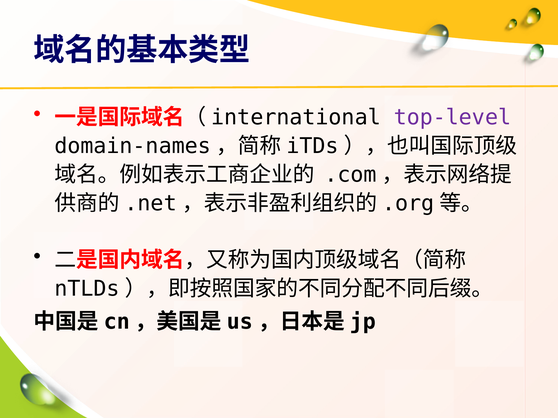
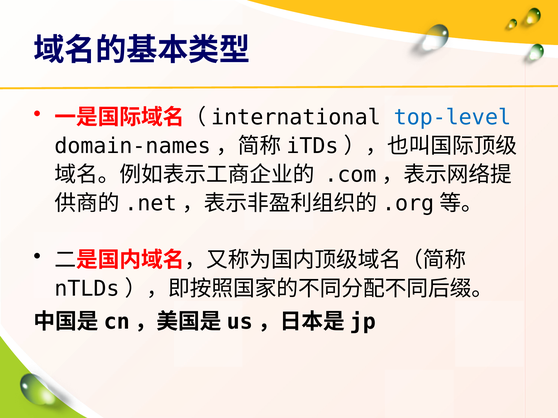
top-level colour: purple -> blue (452, 118)
